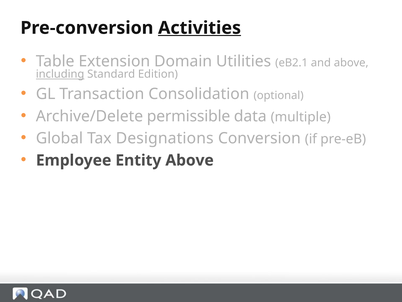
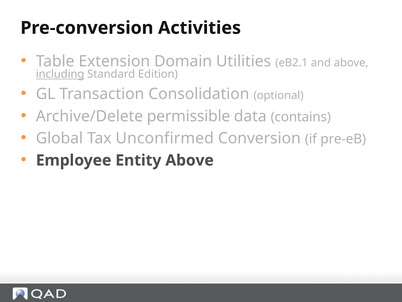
Activities underline: present -> none (200, 28)
multiple: multiple -> contains (301, 117)
Designations: Designations -> Unconfirmed (165, 138)
